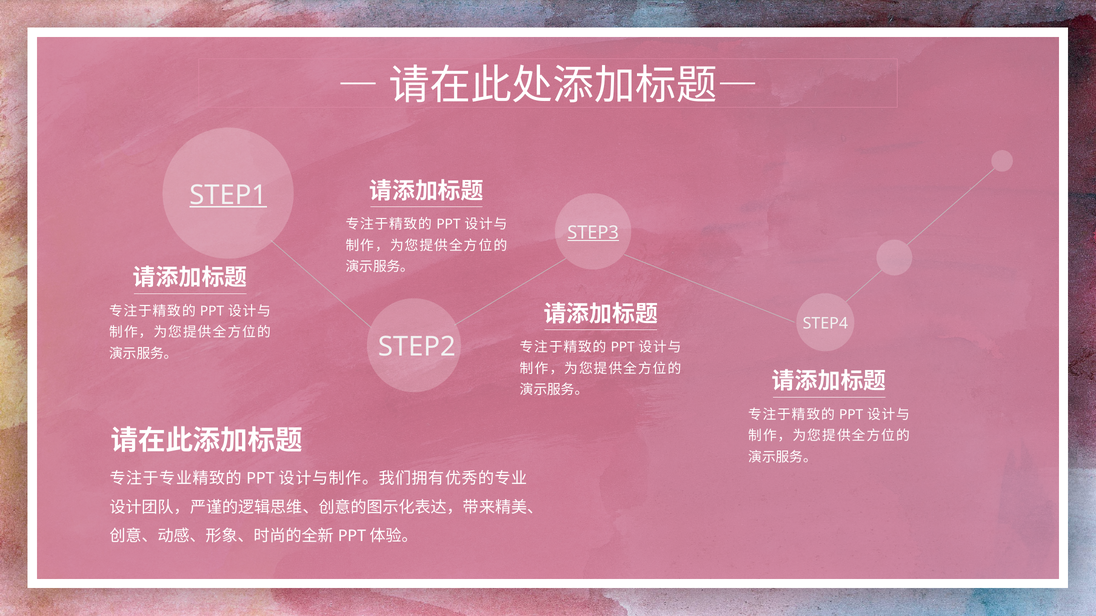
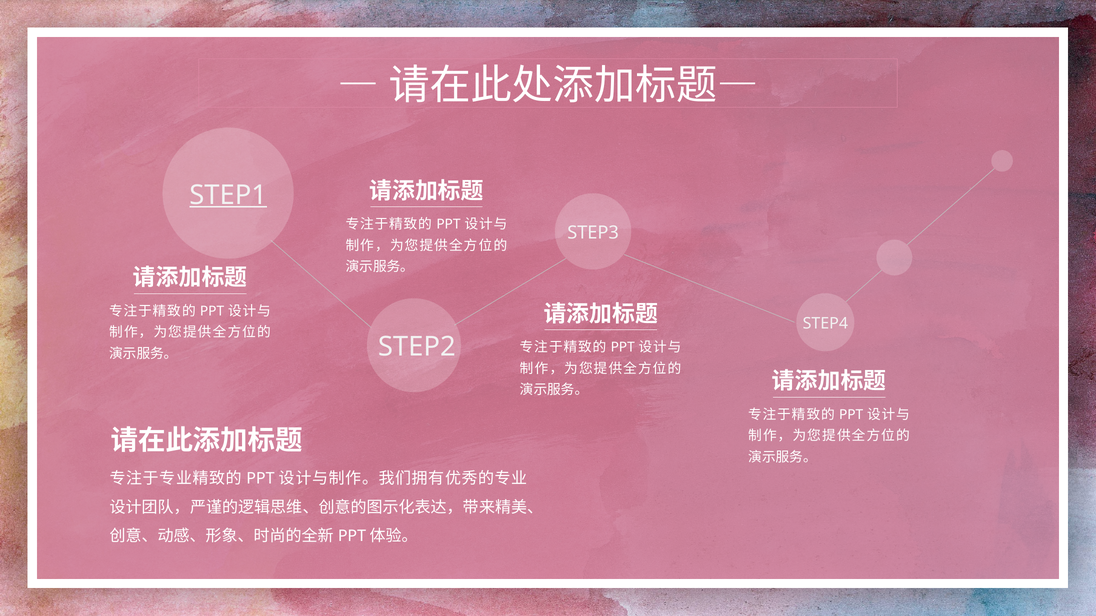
STEP3 underline: present -> none (593, 233)
